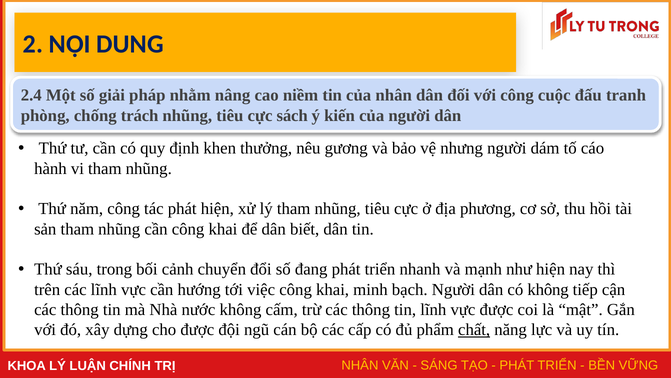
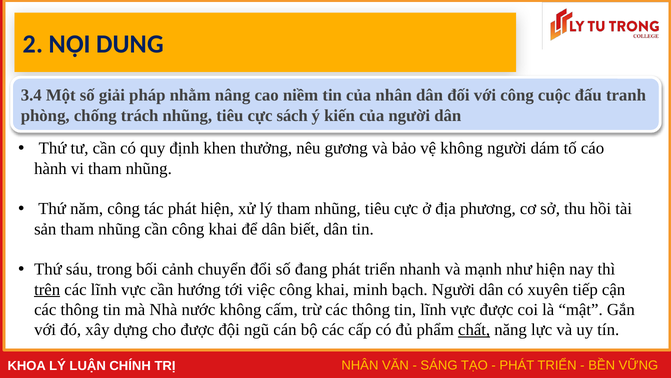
2.4: 2.4 -> 3.4 (31, 95)
vệ nhưng: nhưng -> không (462, 148)
trên underline: none -> present (47, 289)
có không: không -> xuyên (548, 289)
